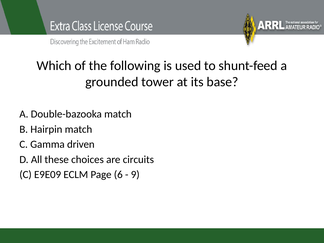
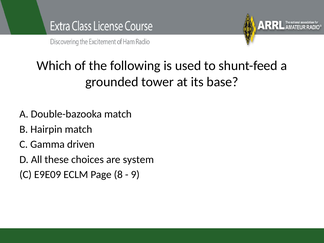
circuits: circuits -> system (138, 159)
6: 6 -> 8 (118, 175)
